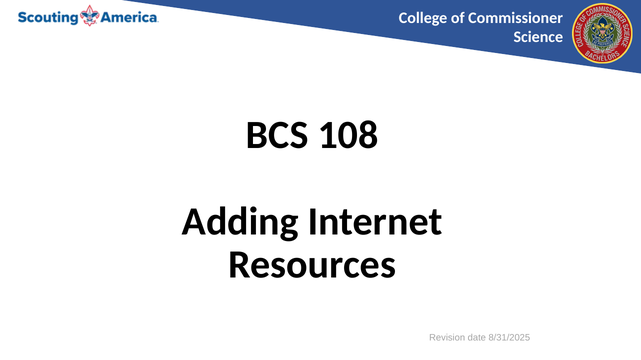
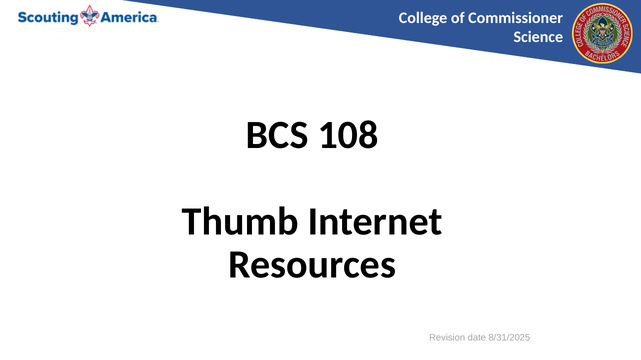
Adding: Adding -> Thumb (240, 222)
